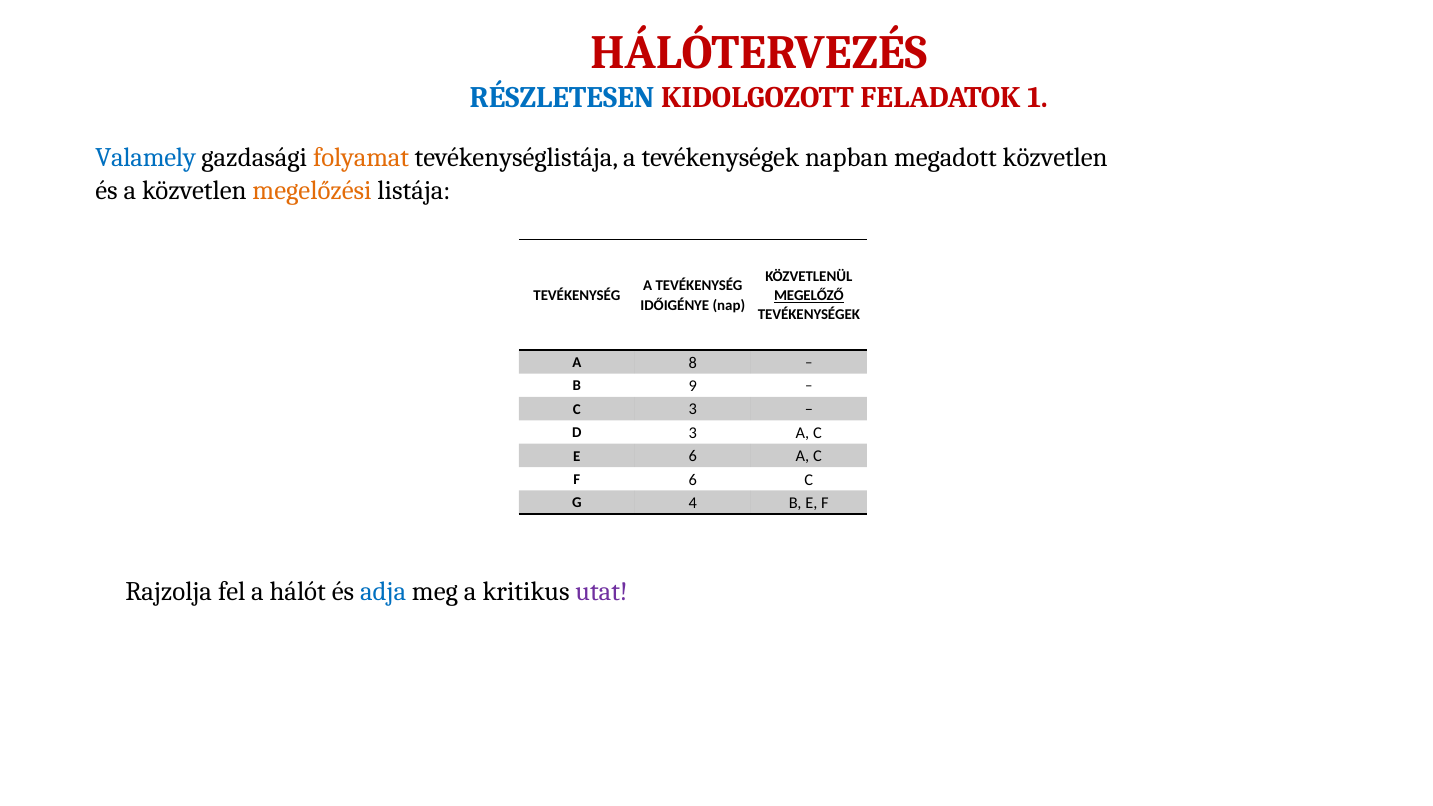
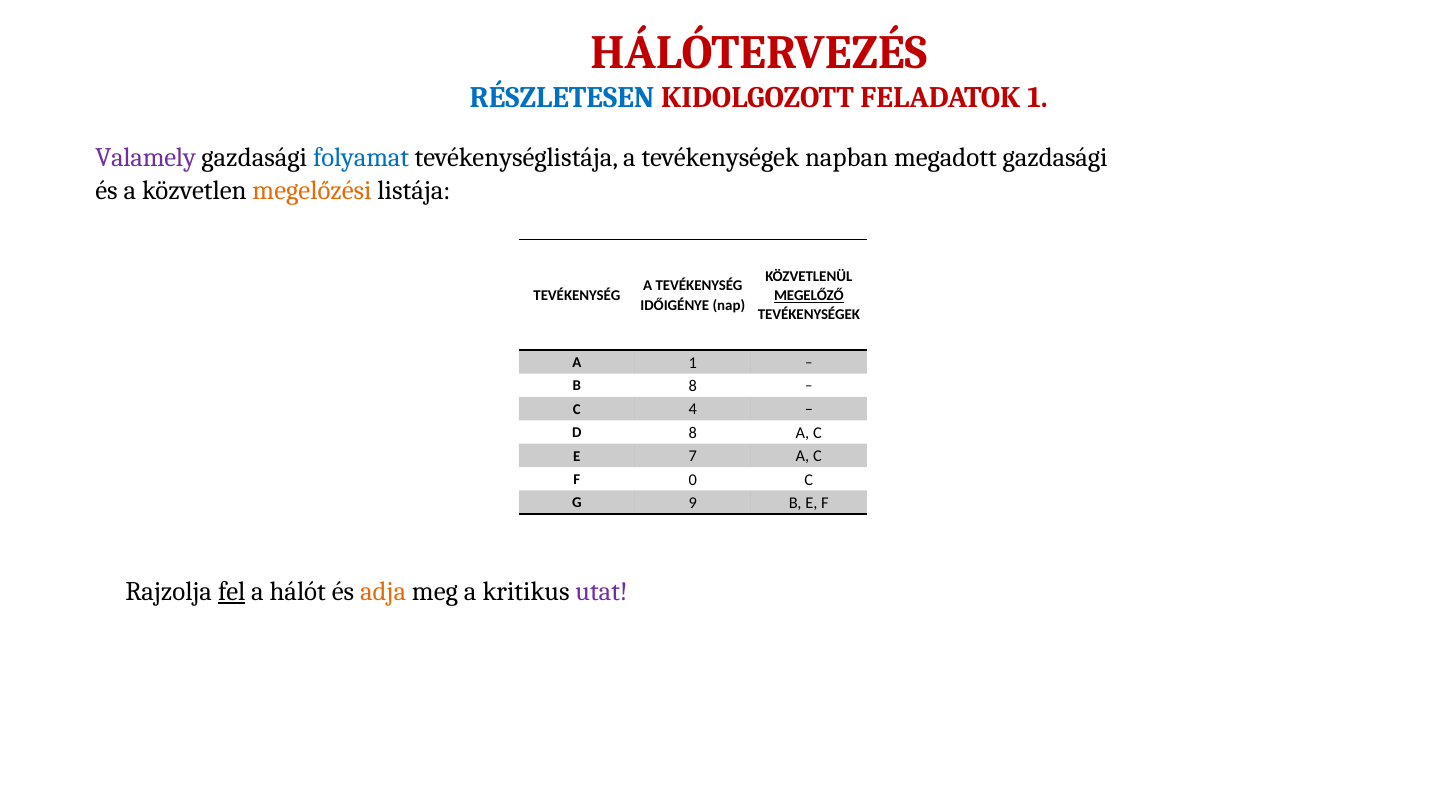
Valamely colour: blue -> purple (146, 158)
folyamat colour: orange -> blue (361, 158)
megadott közvetlen: közvetlen -> gazdasági (1055, 158)
A 8: 8 -> 1 (693, 363)
B 9: 9 -> 8 (693, 386)
C 3: 3 -> 4 (693, 410)
D 3: 3 -> 8 (693, 433)
E 6: 6 -> 7 (693, 456)
F 6: 6 -> 0 (693, 480)
4: 4 -> 9 (693, 503)
fel underline: none -> present (232, 591)
adja colour: blue -> orange (383, 591)
